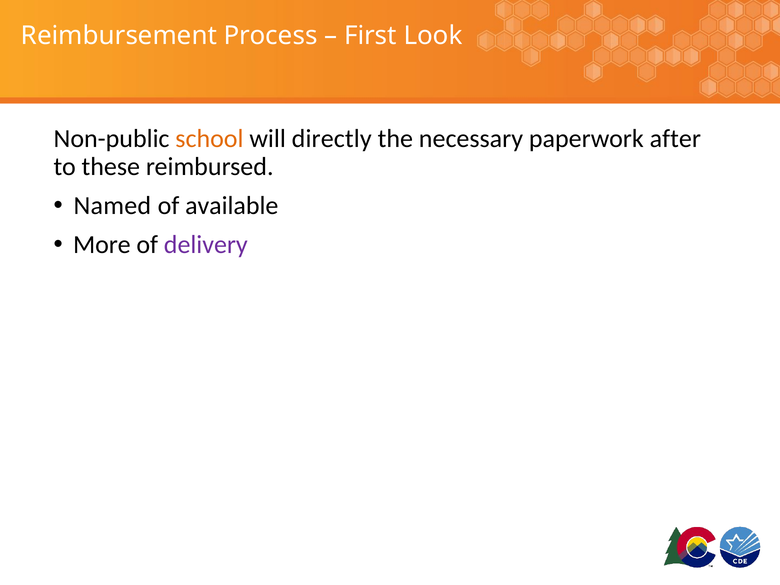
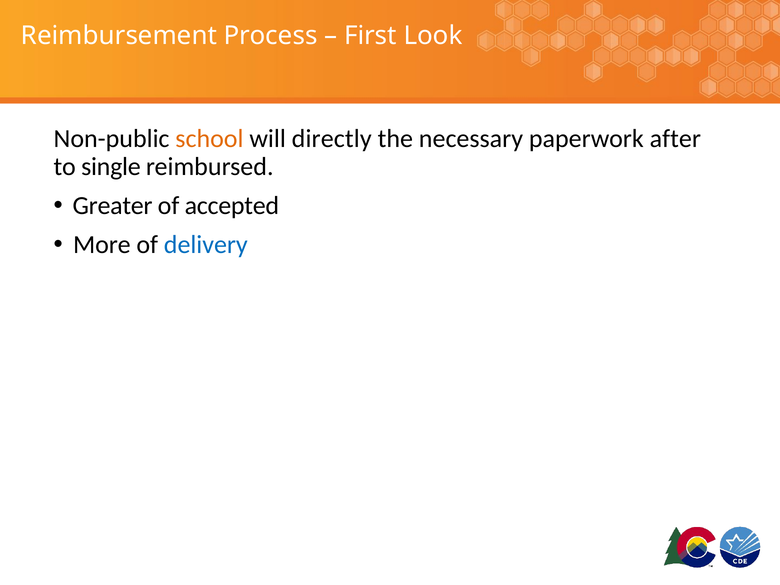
these: these -> single (111, 167)
Named: Named -> Greater (113, 206)
available: available -> accepted (232, 206)
delivery colour: purple -> blue (206, 245)
